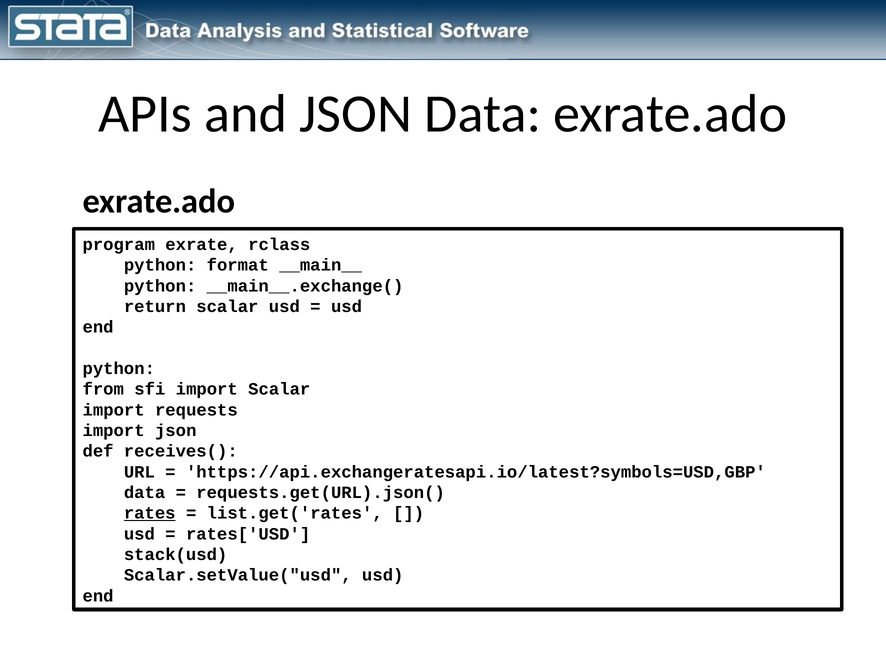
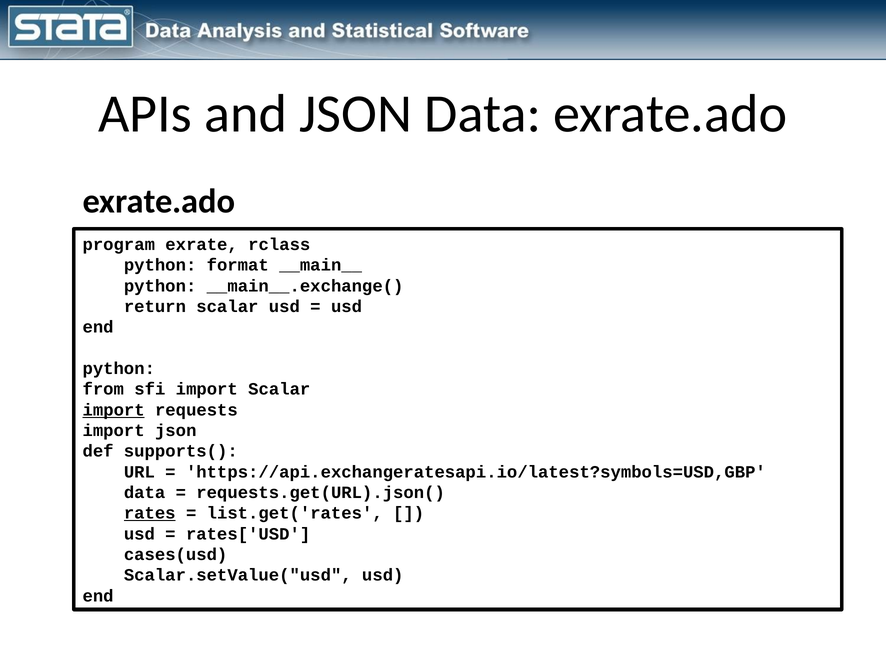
import underline: none -> present (114, 410)
receives(: receives( -> supports( (181, 452)
stack(usd: stack(usd -> cases(usd (176, 555)
